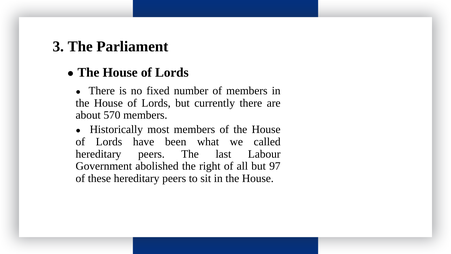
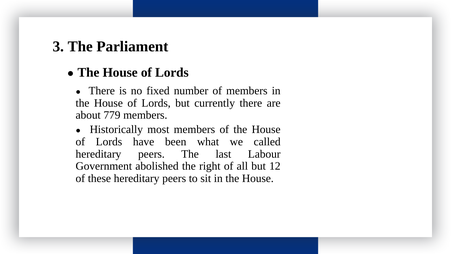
570: 570 -> 779 (112, 115)
97: 97 -> 12 (275, 166)
